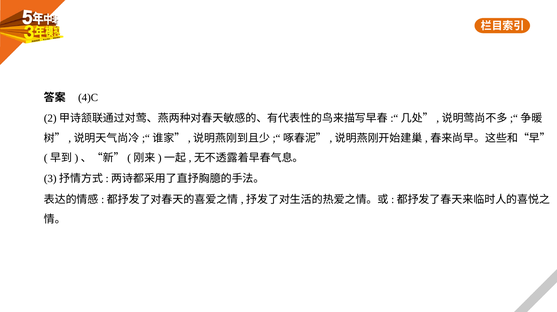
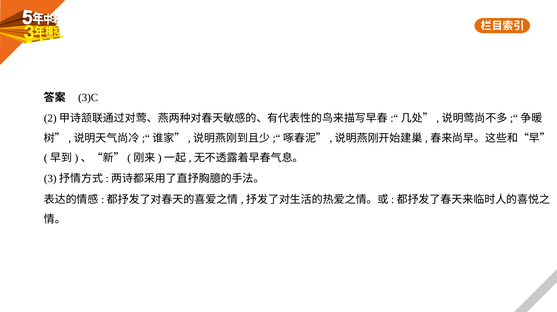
4)C: 4)C -> 3)C (88, 97)
